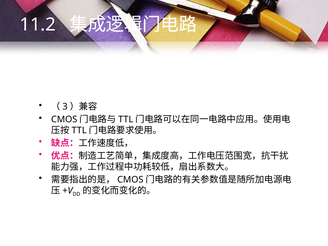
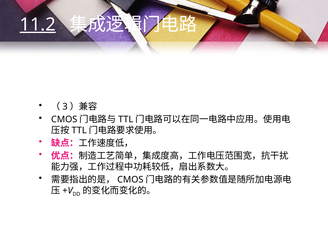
11.2 underline: none -> present (38, 25)
